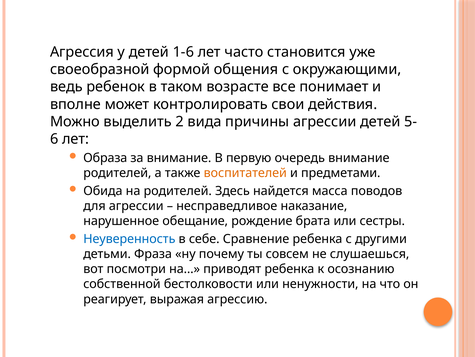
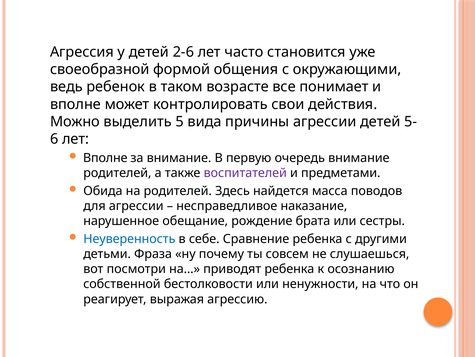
1-6: 1-6 -> 2-6 (183, 52)
2: 2 -> 5 (180, 121)
Образа: Образа -> Вполне (105, 158)
воспитателей colour: orange -> purple (245, 173)
